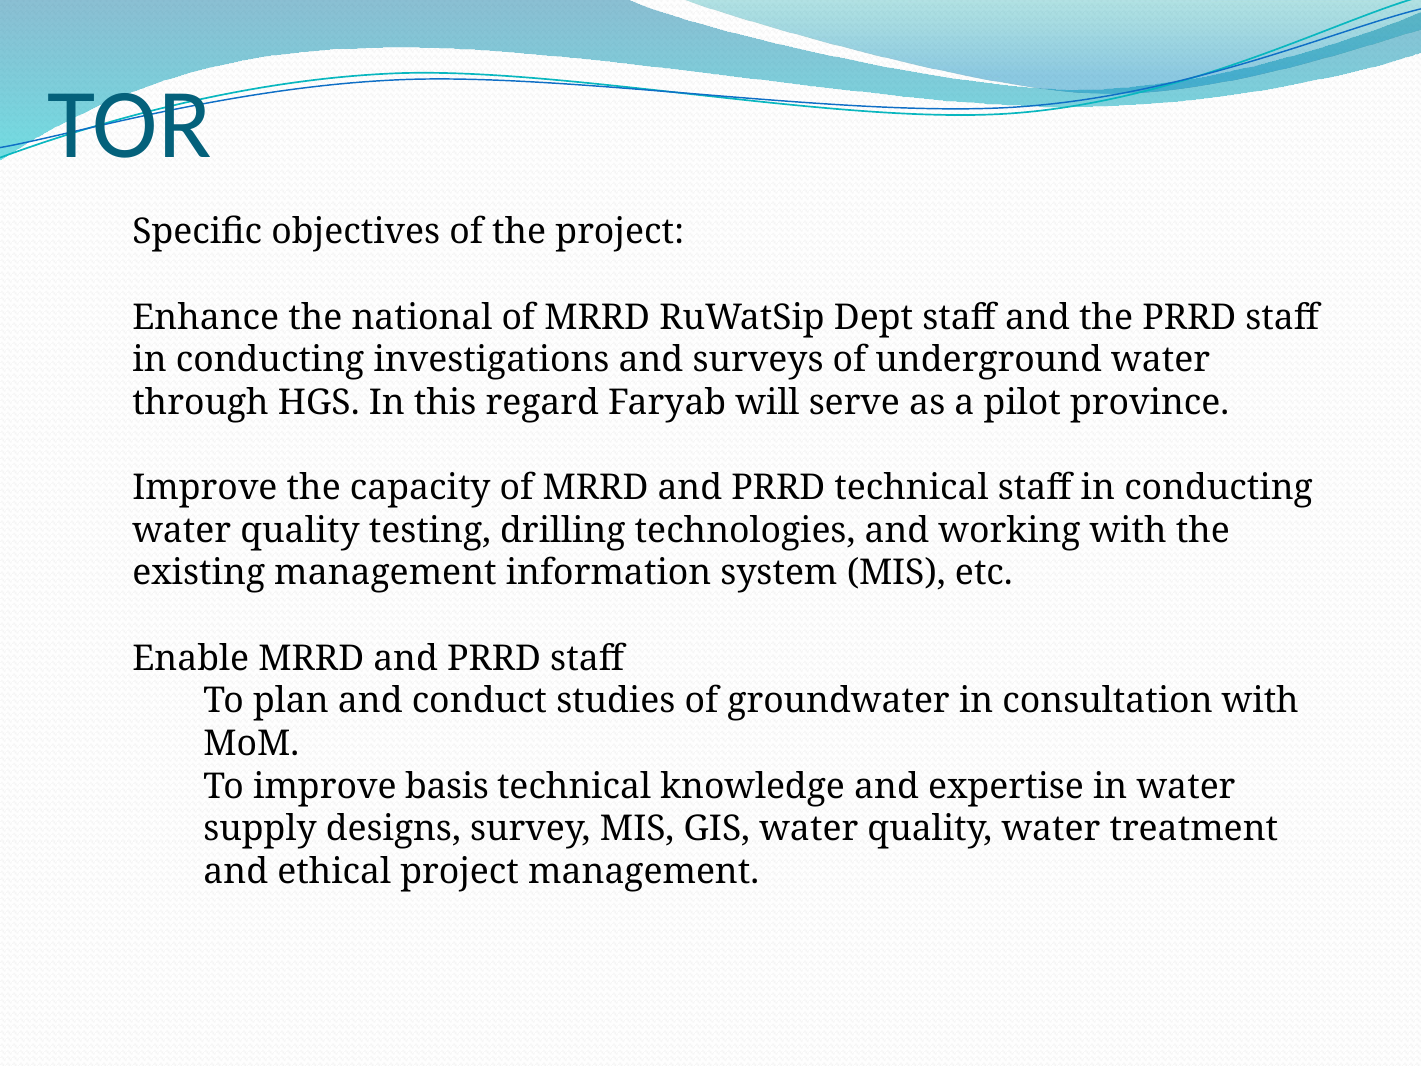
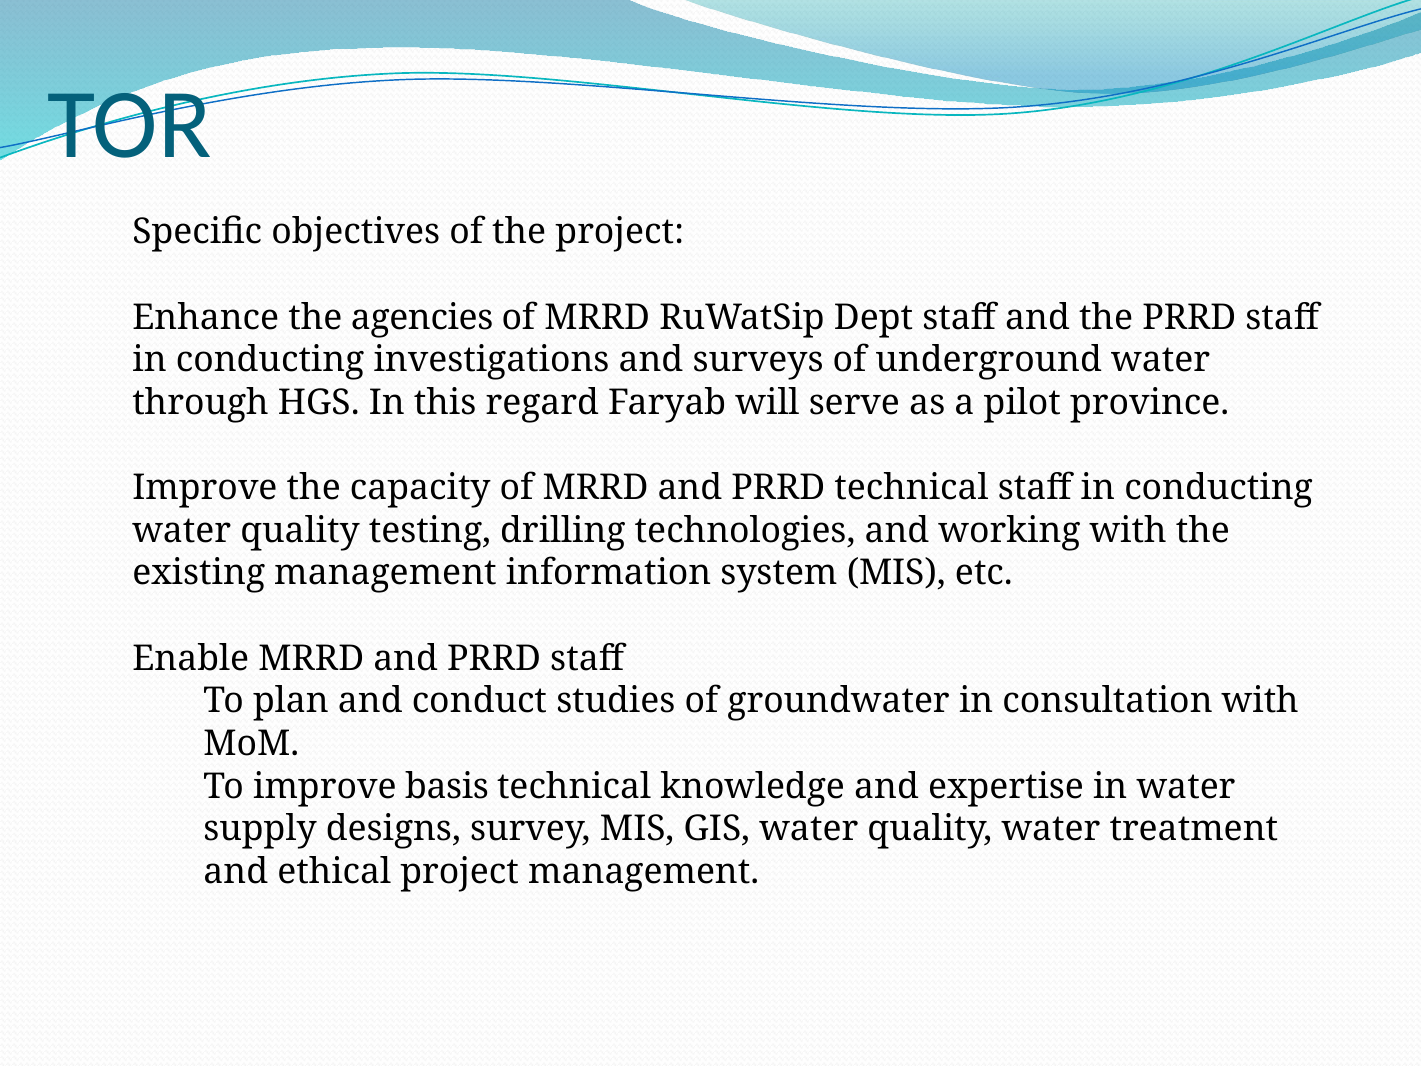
national: national -> agencies (422, 317)
